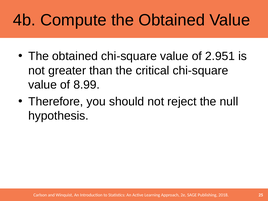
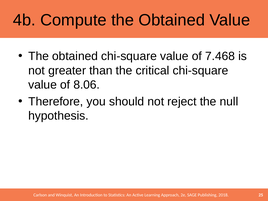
2.951: 2.951 -> 7.468 (220, 56)
8.99: 8.99 -> 8.06 (87, 85)
